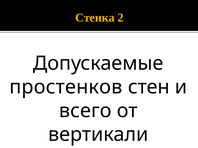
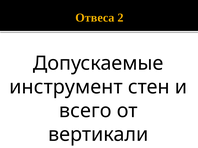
Стенка: Стенка -> Отвеса (95, 18)
простенков: простенков -> инструмент (66, 87)
